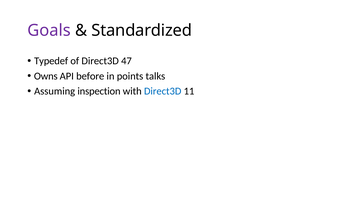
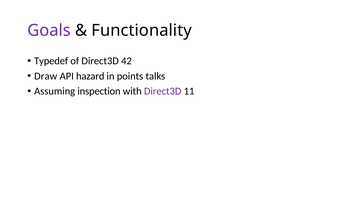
Standardized: Standardized -> Functionality (142, 30)
47: 47 -> 42 (126, 61)
Owns: Owns -> Draw (46, 76)
before: before -> hazard (90, 76)
Direct3D colour: blue -> purple (163, 91)
